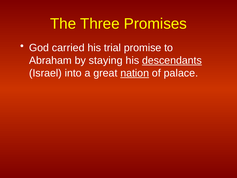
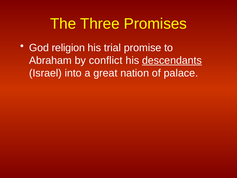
carried: carried -> religion (68, 48)
staying: staying -> conflict (106, 60)
nation underline: present -> none (135, 73)
